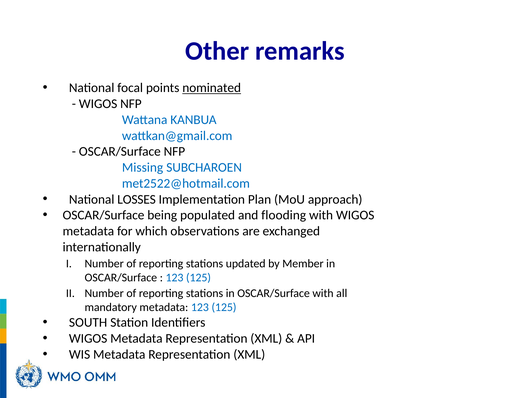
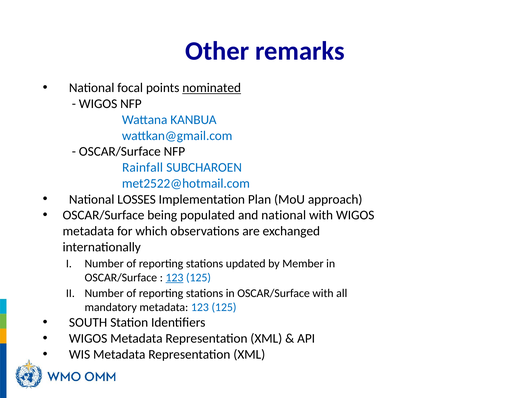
Missing: Missing -> Rainfall (143, 167)
and flooding: flooding -> national (284, 215)
123 underline: none -> present (175, 277)
